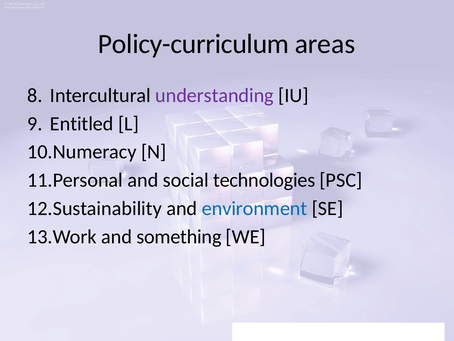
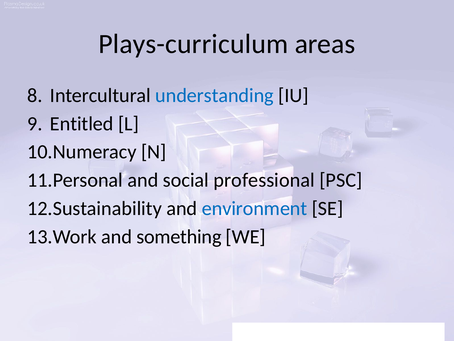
Policy-curriculum: Policy-curriculum -> Plays-curriculum (193, 44)
understanding colour: purple -> blue (215, 95)
technologies: technologies -> professional (264, 180)
